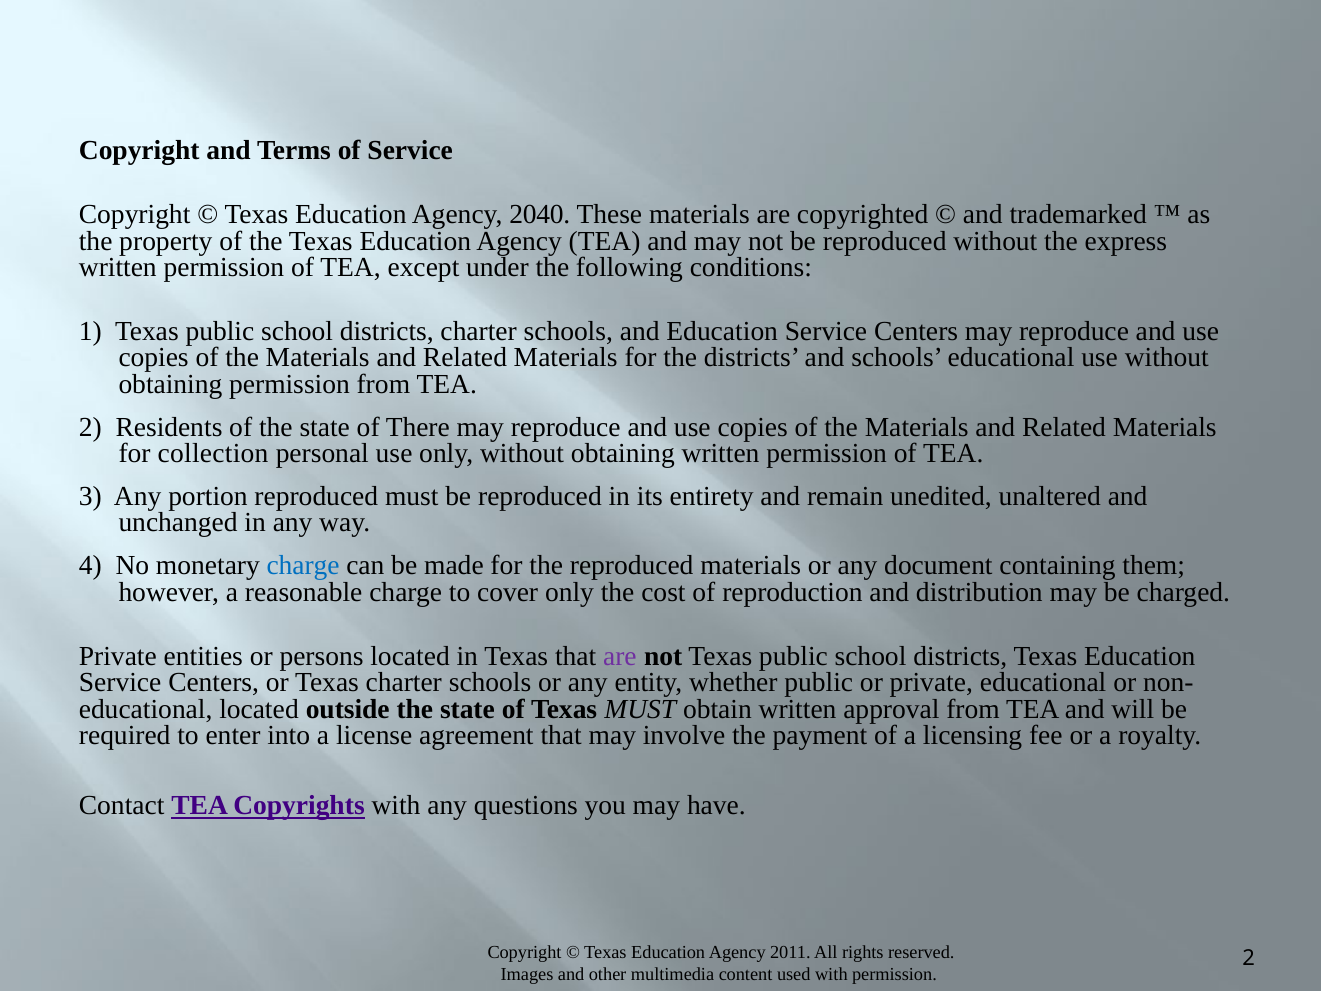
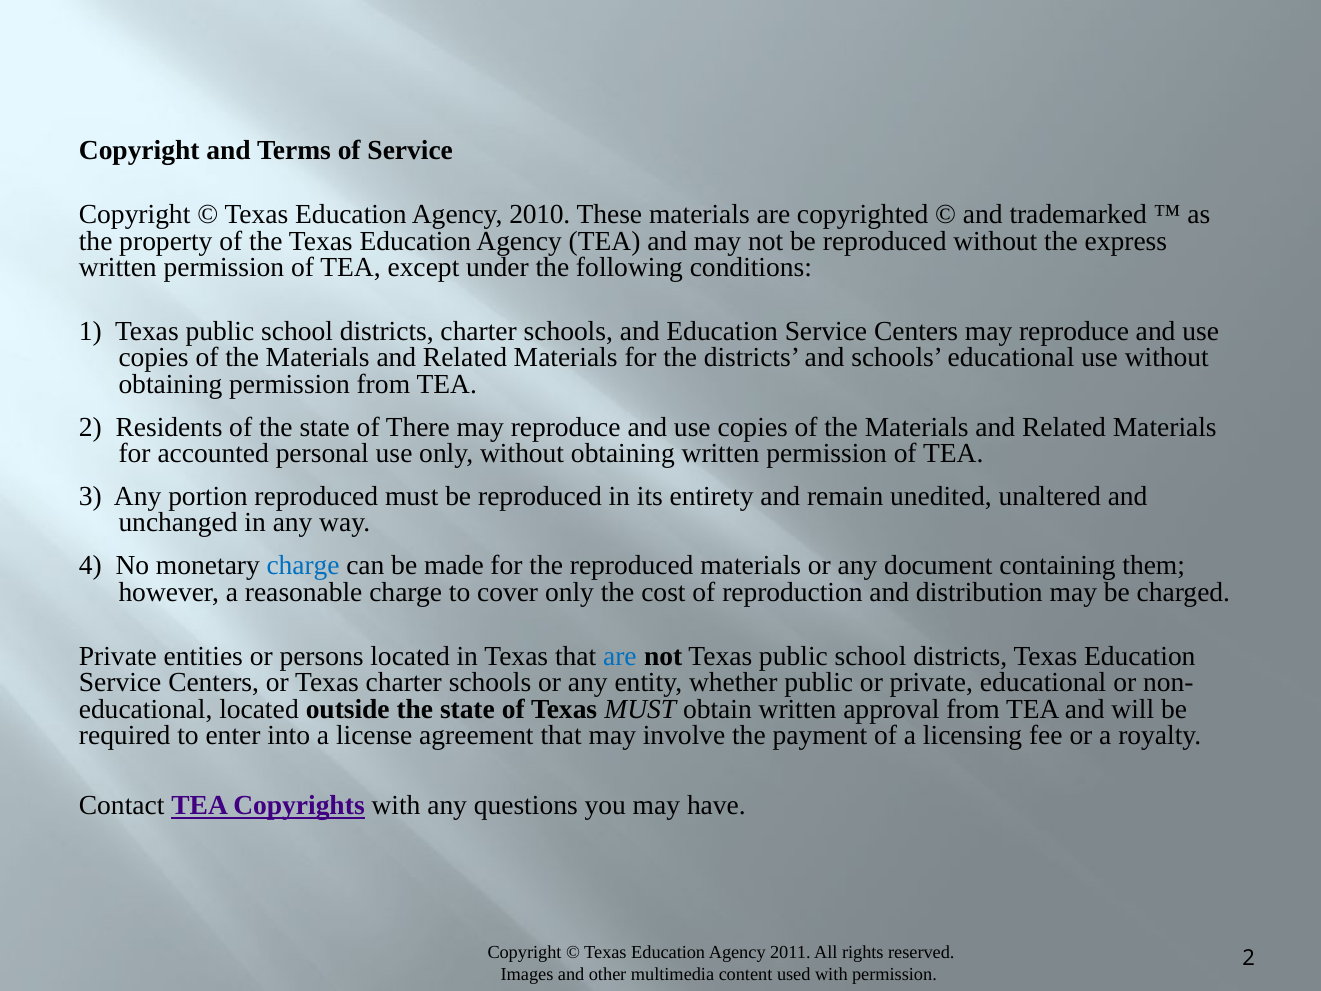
2040: 2040 -> 2010 (540, 214)
collection: collection -> accounted (213, 453)
are colour: purple -> blue (620, 656)
